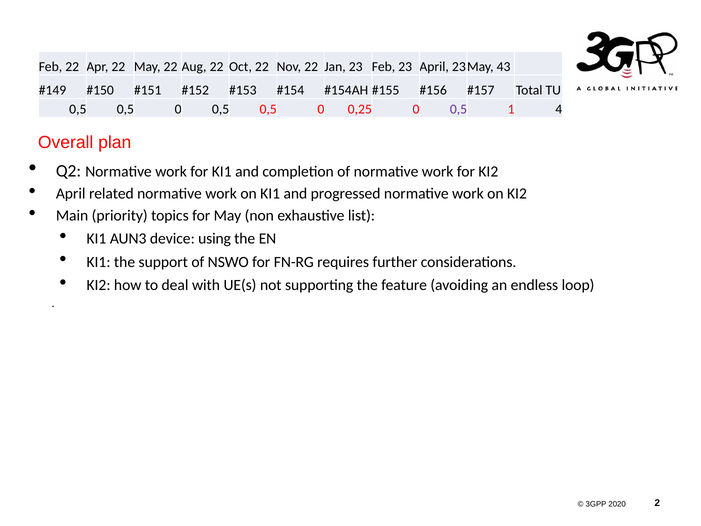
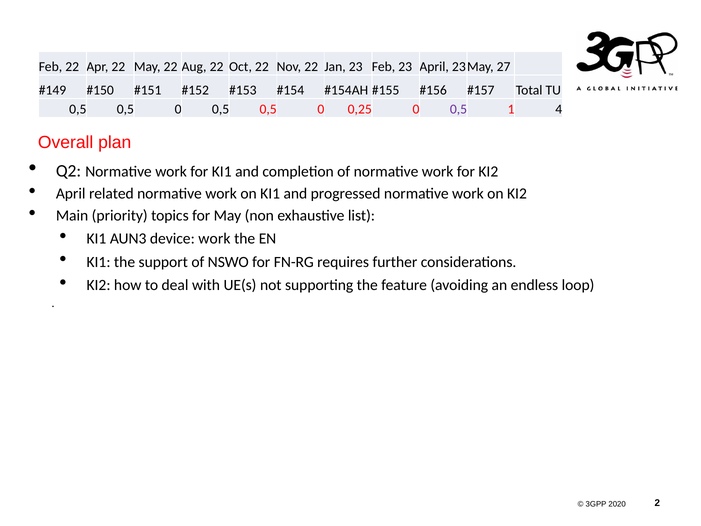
43: 43 -> 27 (504, 67)
device using: using -> work (214, 239)
